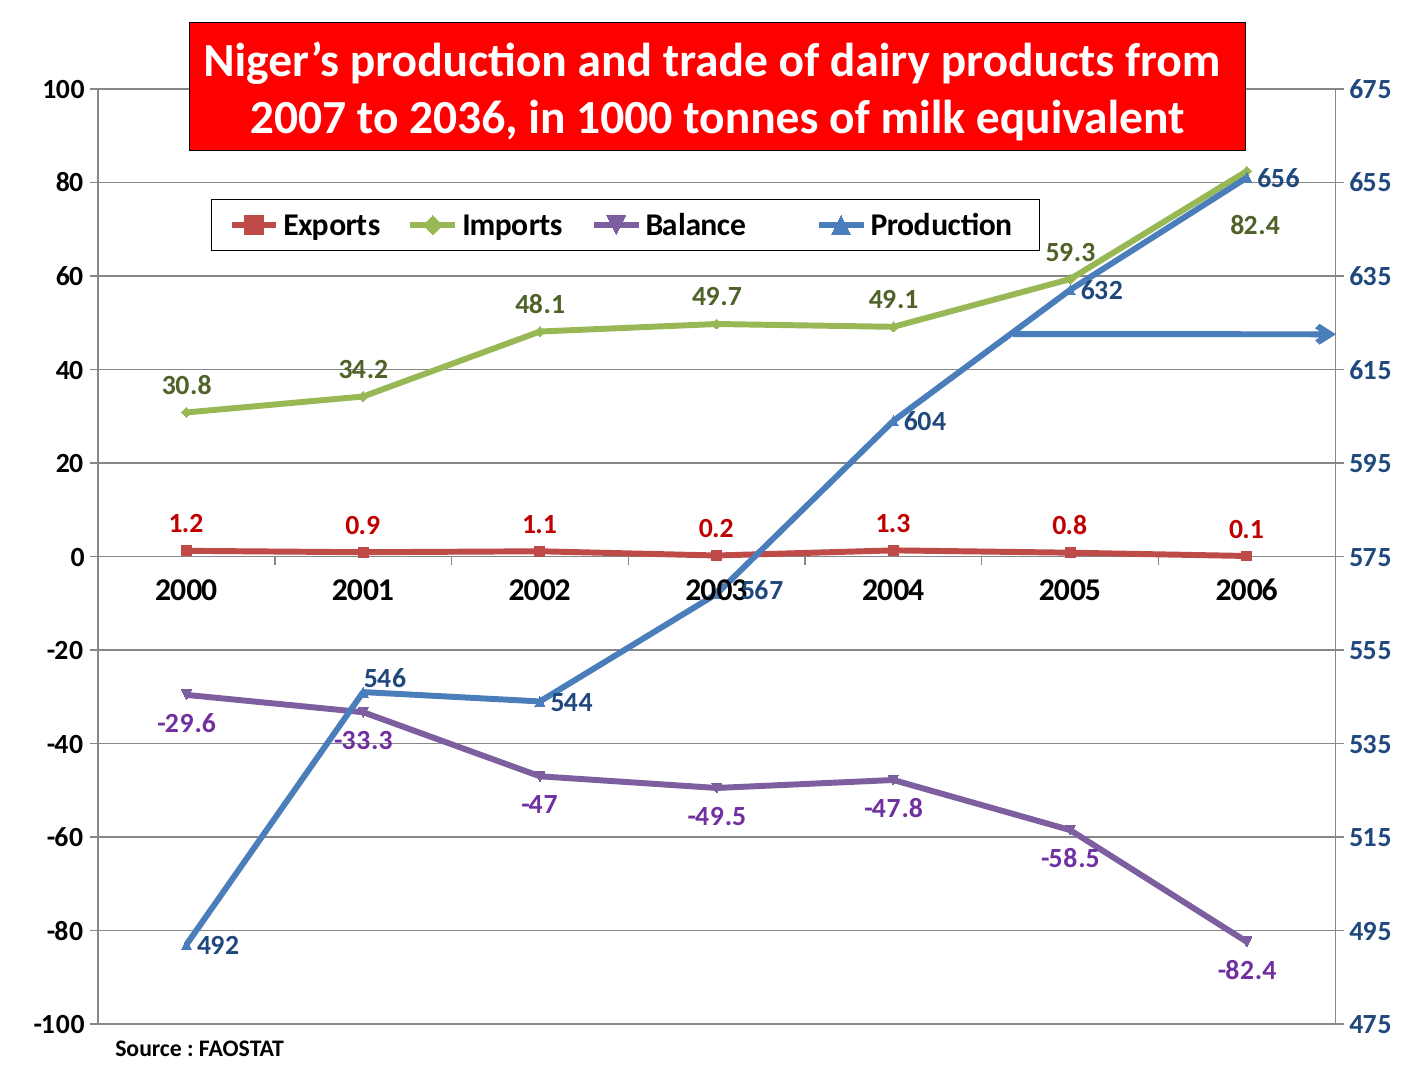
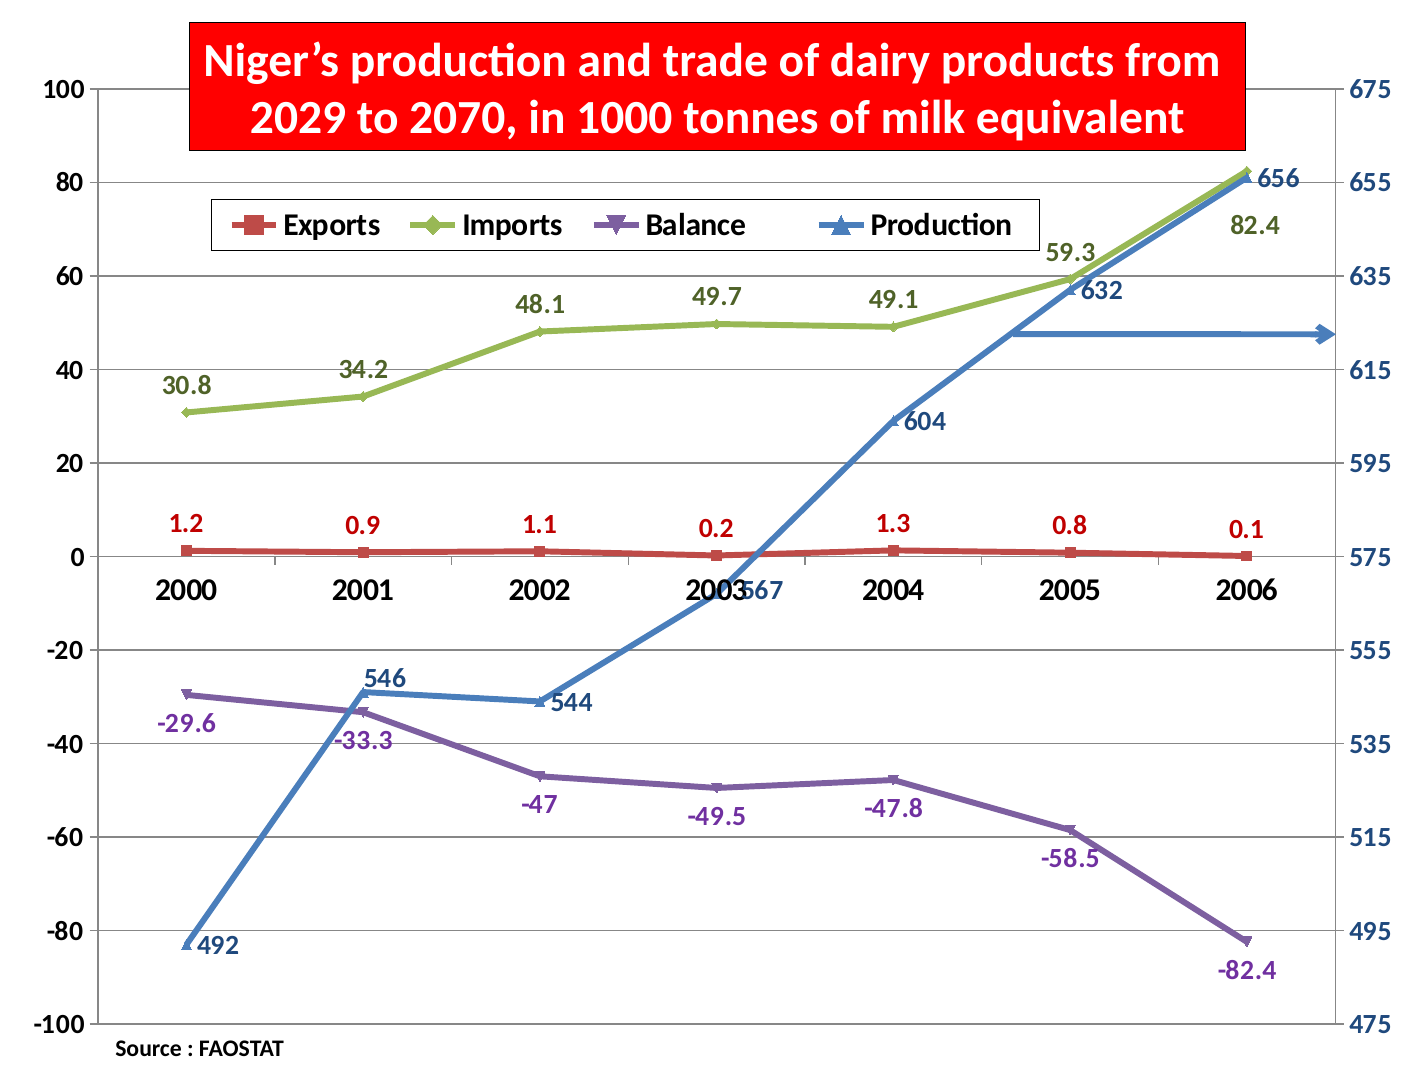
2007: 2007 -> 2029 (298, 118)
2036: 2036 -> 2070 (463, 118)
